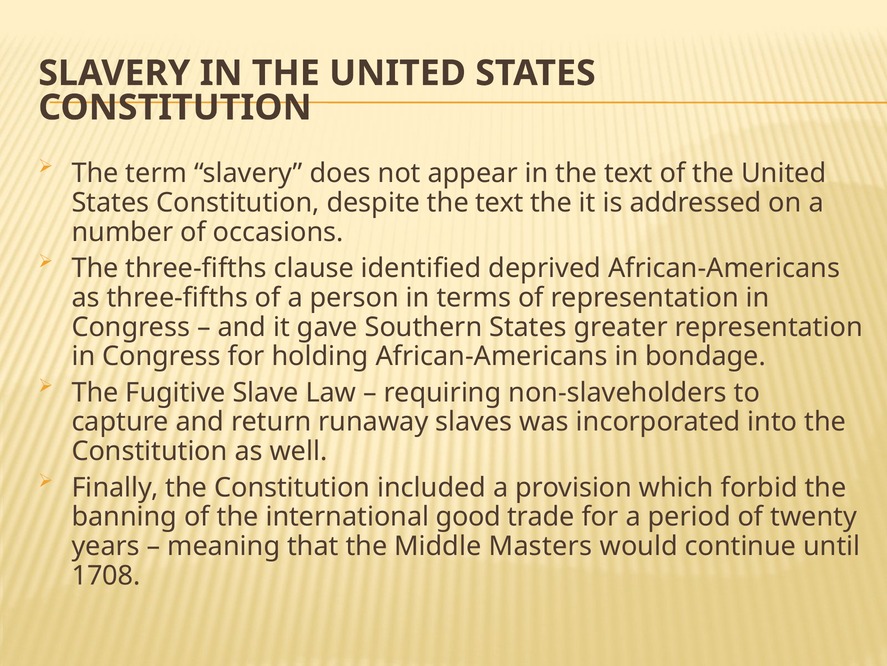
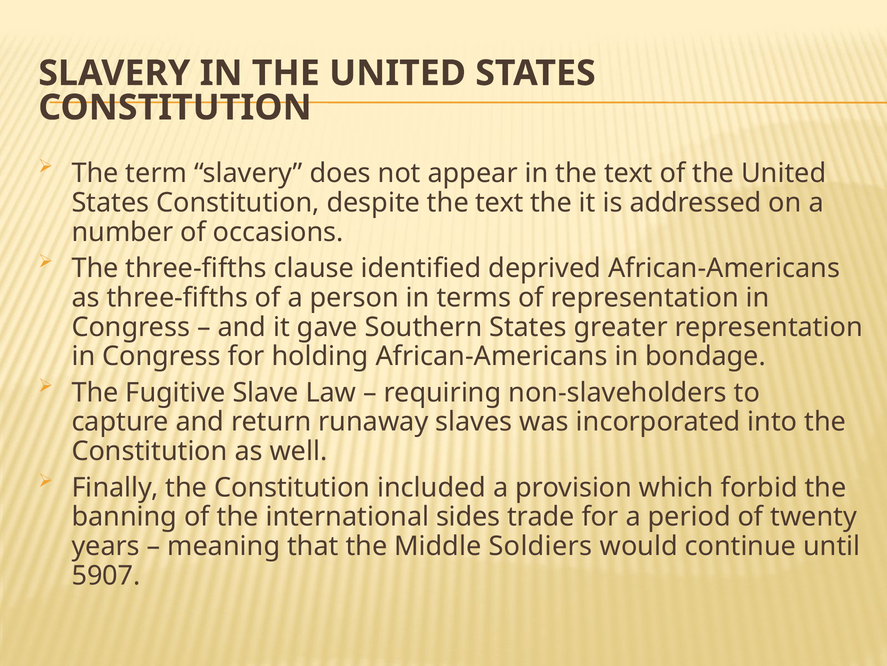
good: good -> sides (468, 516)
Masters: Masters -> Soldiers (540, 546)
1708: 1708 -> 5907 (106, 575)
